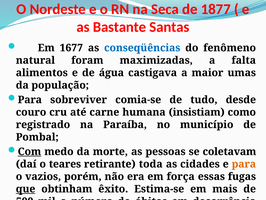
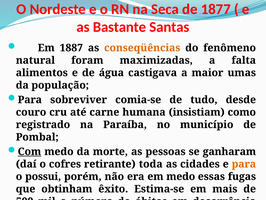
1677: 1677 -> 1887 (71, 48)
conseqüências colour: blue -> orange (142, 48)
coletavam: coletavam -> ganharam (229, 151)
teares: teares -> cofres (65, 164)
vazios: vazios -> possui (43, 176)
em força: força -> medo (181, 176)
que underline: present -> none (26, 189)
